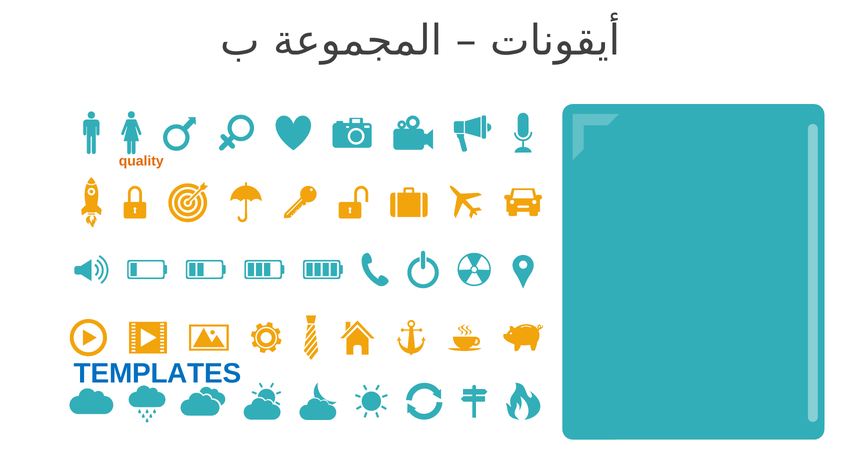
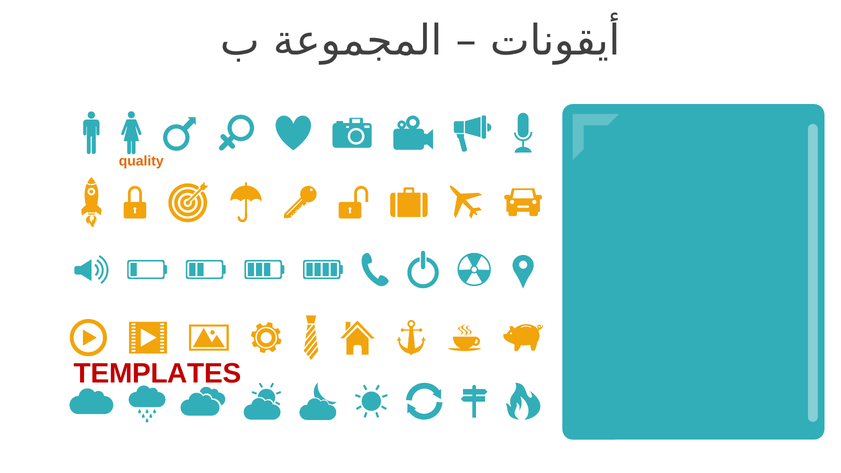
TEMPLATES colour: blue -> red (158, 374)
